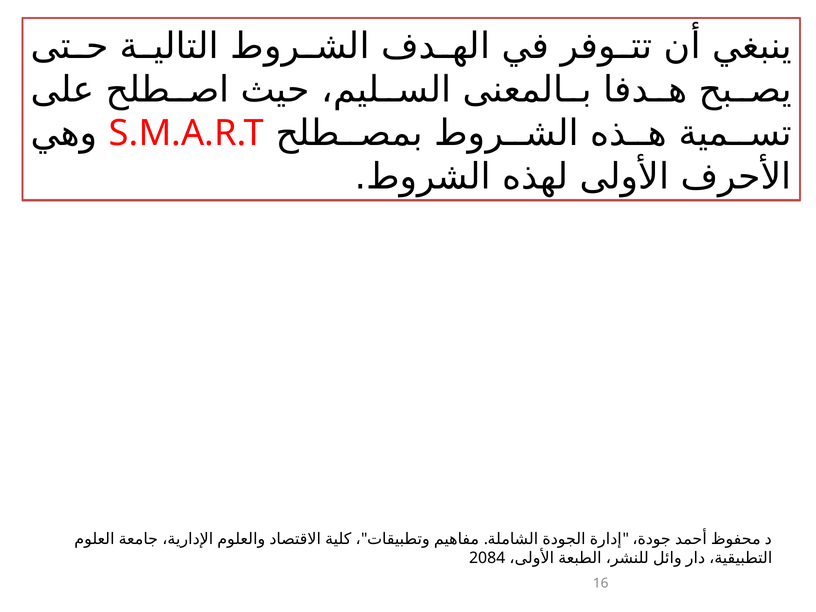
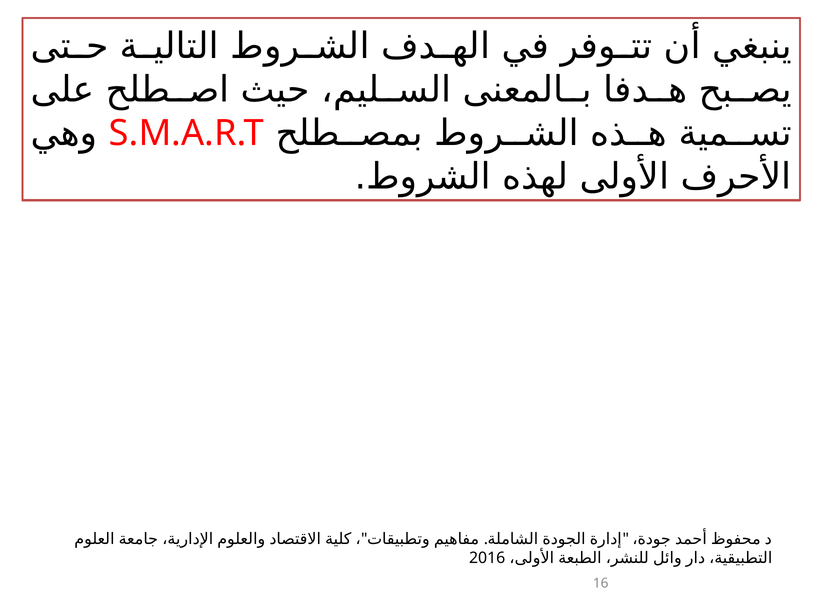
2084: 2084 -> 2016 (487, 558)
